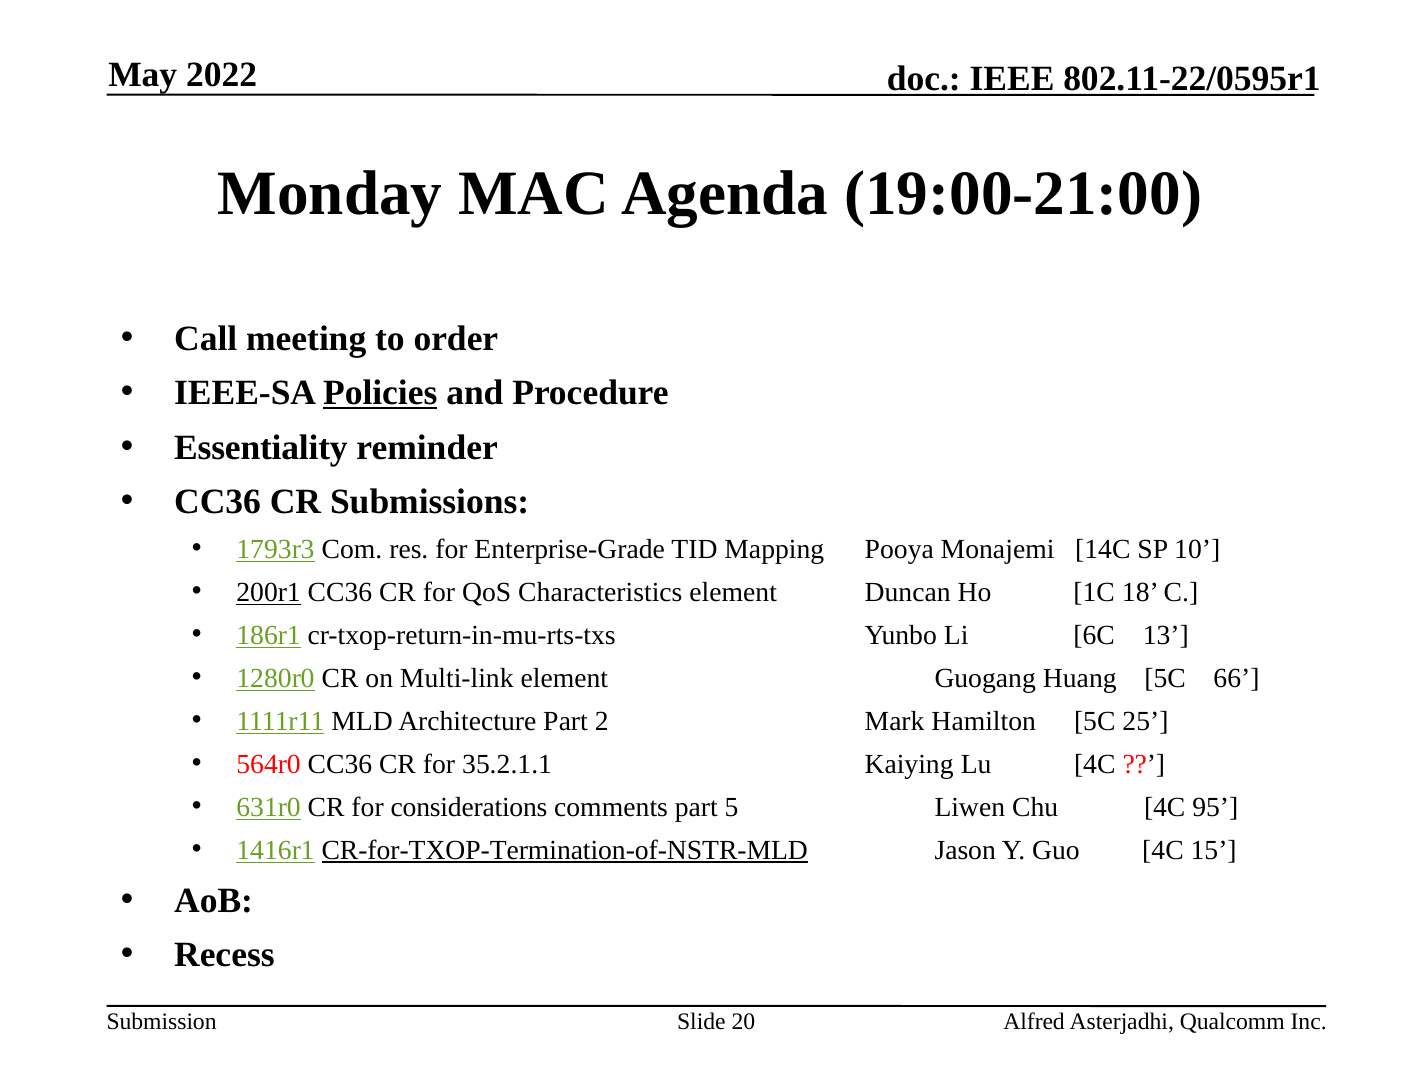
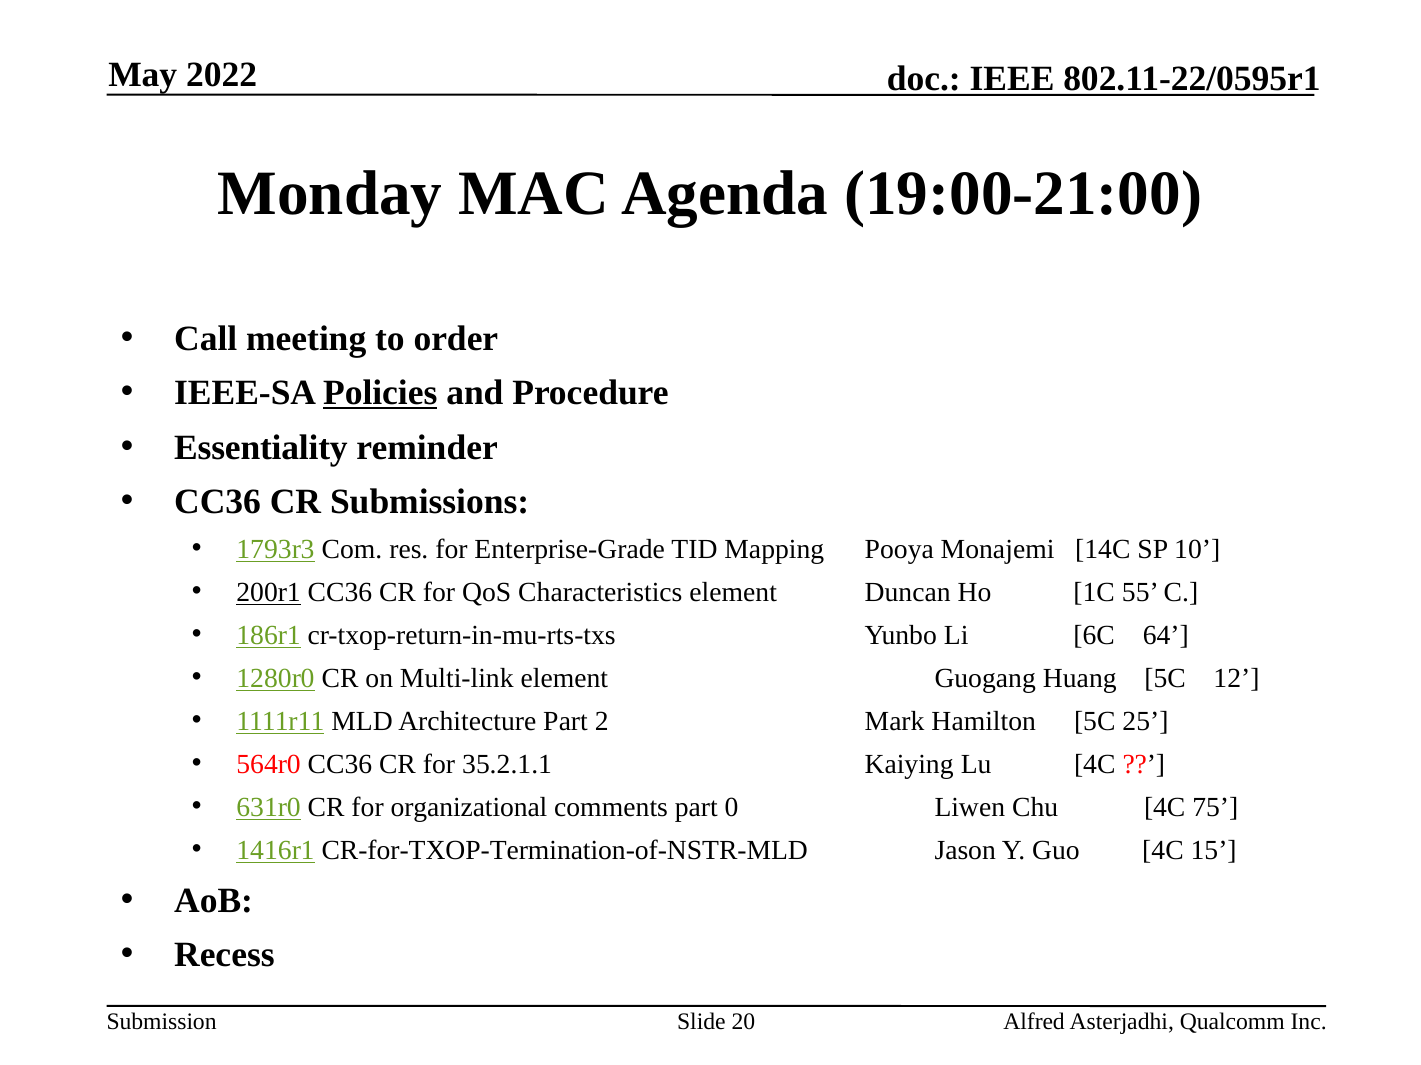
18: 18 -> 55 (1140, 593)
13: 13 -> 64 (1166, 636)
66: 66 -> 12 (1237, 679)
considerations: considerations -> organizational (469, 808)
5: 5 -> 0 (732, 808)
95: 95 -> 75 (1215, 808)
CR-for-TXOP-Termination-of-NSTR-MLD underline: present -> none (565, 851)
